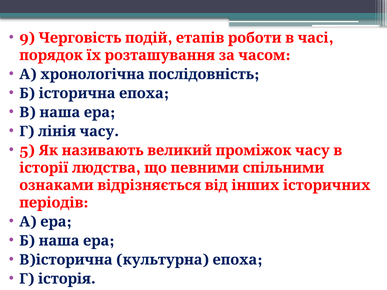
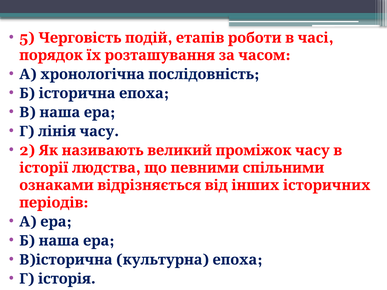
9: 9 -> 5 (27, 38)
5: 5 -> 2 (27, 151)
